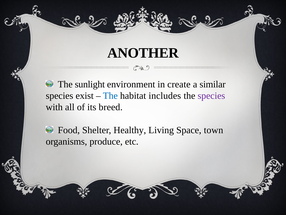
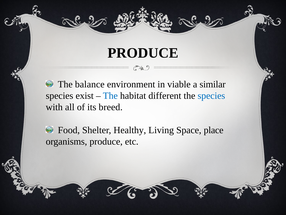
ANOTHER: ANOTHER -> PRODUCE (143, 53)
sunlight: sunlight -> balance (90, 84)
create: create -> viable (179, 84)
includes: includes -> different (165, 96)
species colour: purple -> blue (211, 96)
town: town -> place (214, 130)
